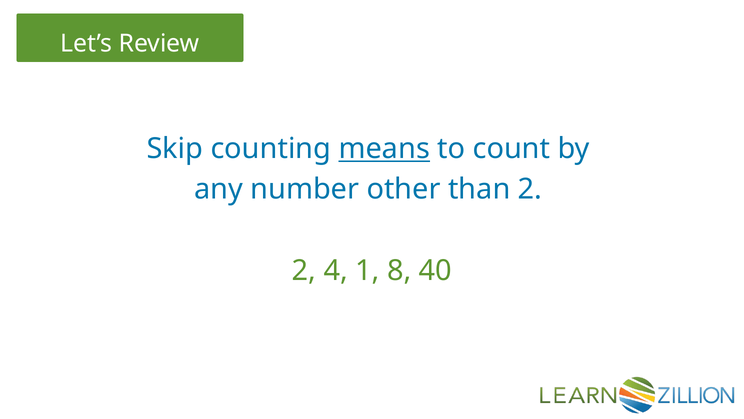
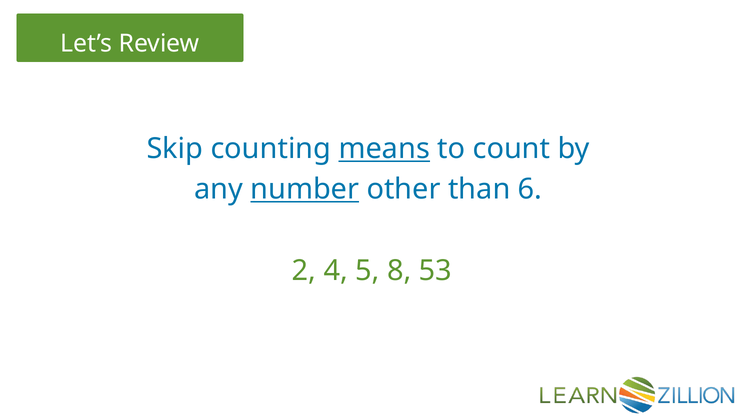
number underline: none -> present (305, 189)
than 2: 2 -> 6 (530, 189)
1: 1 -> 5 (367, 270)
40: 40 -> 53 (435, 270)
